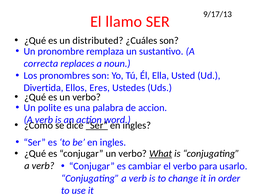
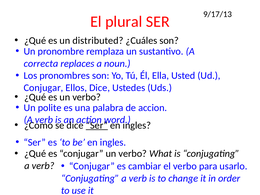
llamo: llamo -> plural (124, 22)
Divertida: Divertida -> Conjugar (43, 88)
Ellos Eres: Eres -> Dice (100, 88)
What underline: present -> none (161, 154)
